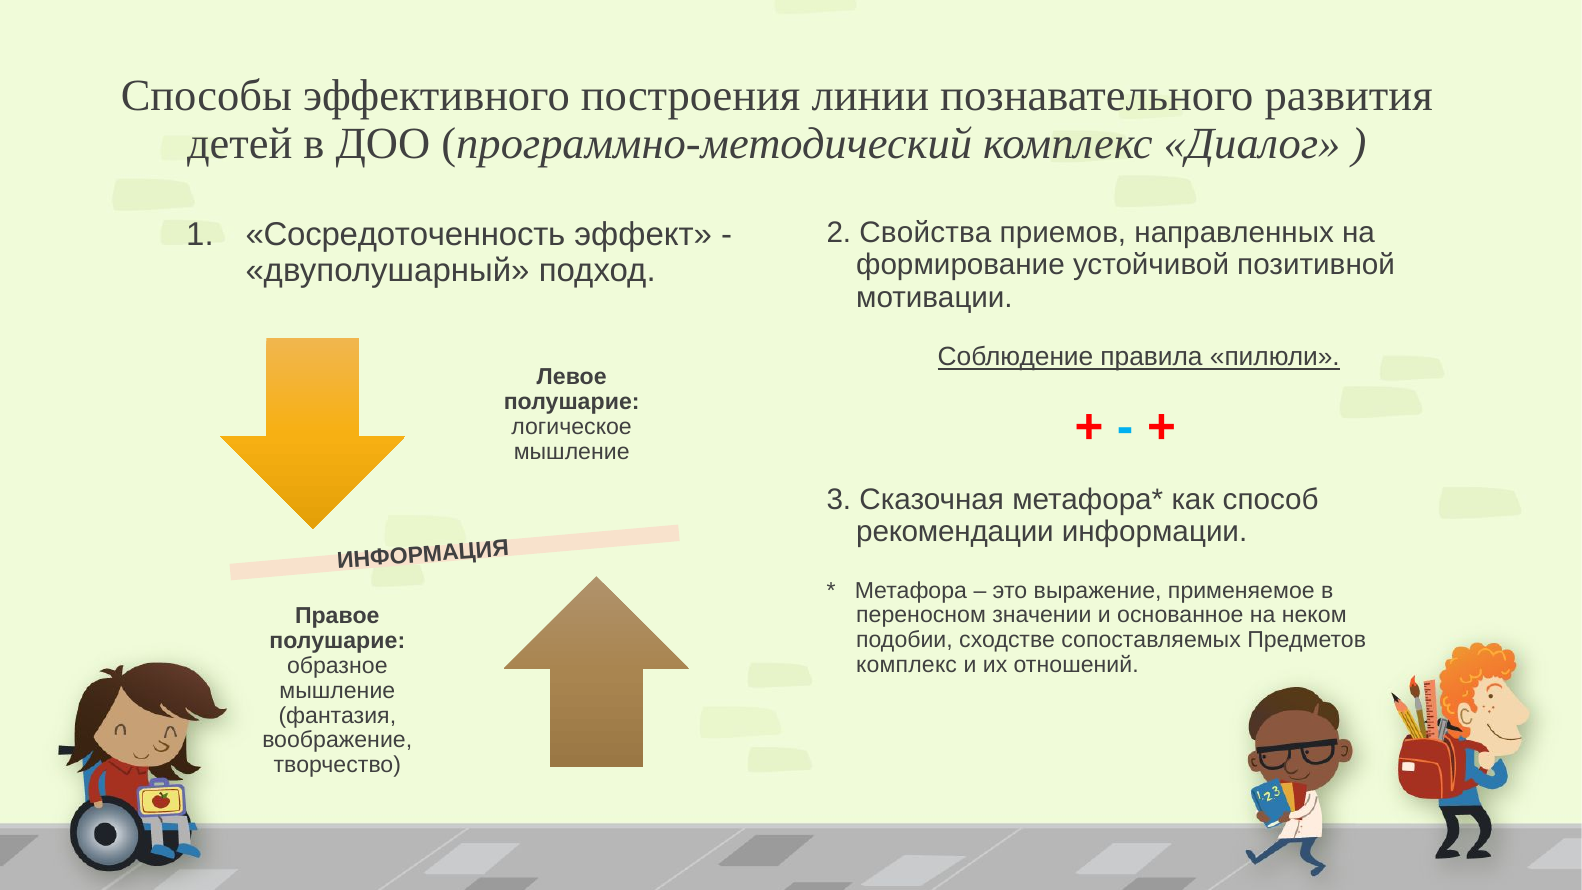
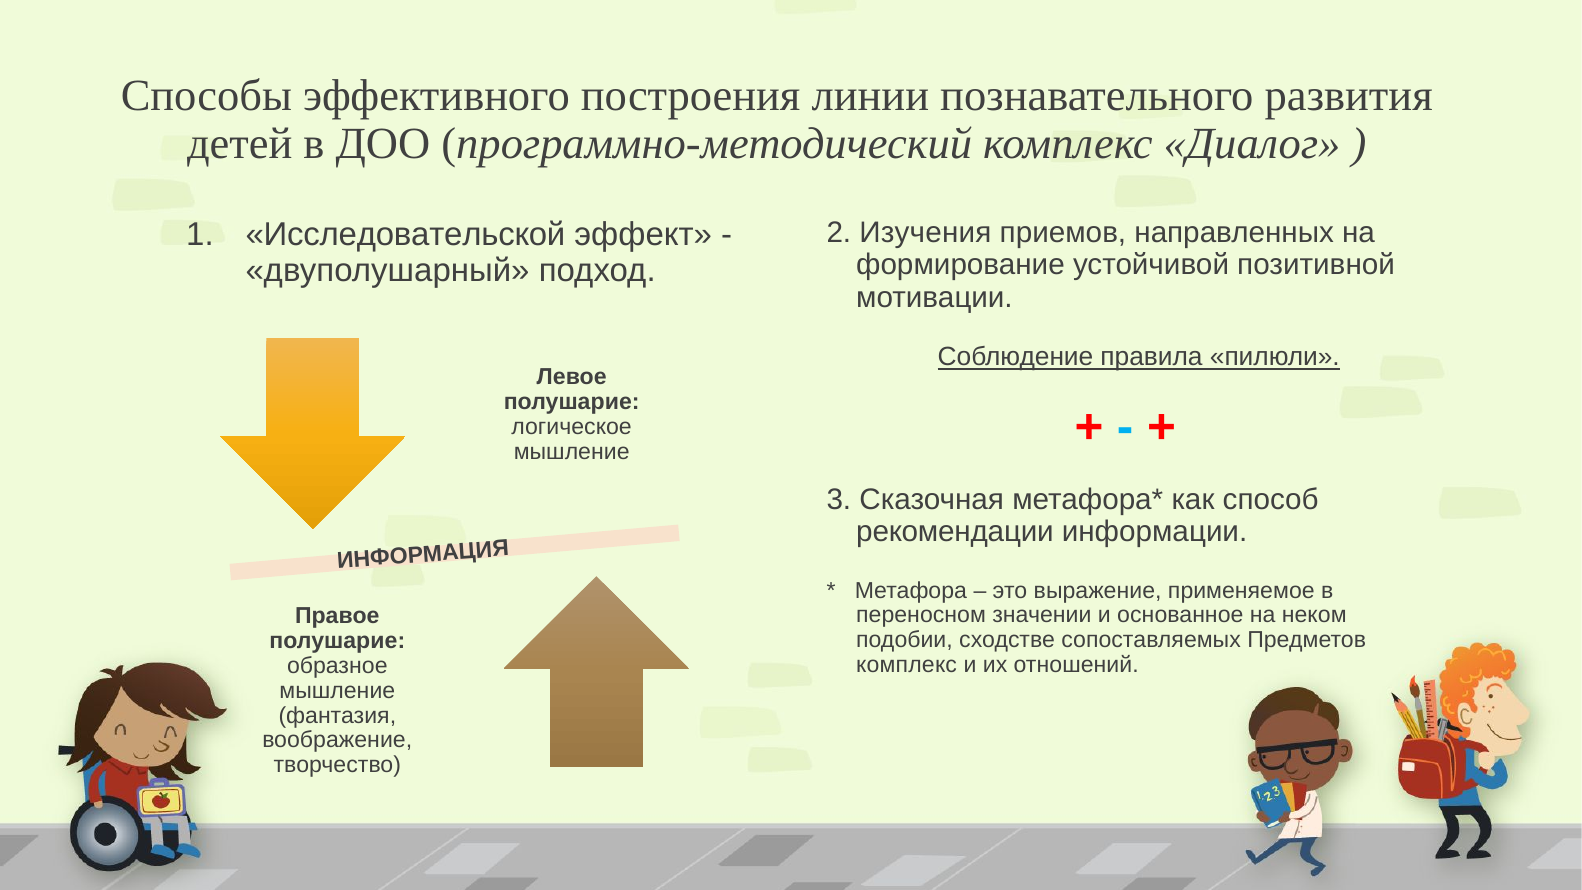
Свойства: Свойства -> Изучения (925, 233)
Сосредоточенность: Сосредоточенность -> Исследовательской (405, 235)
